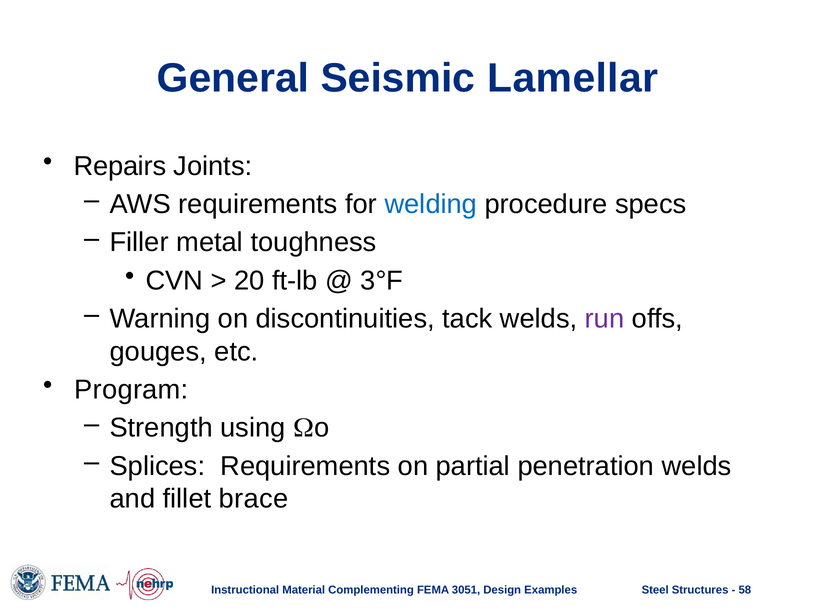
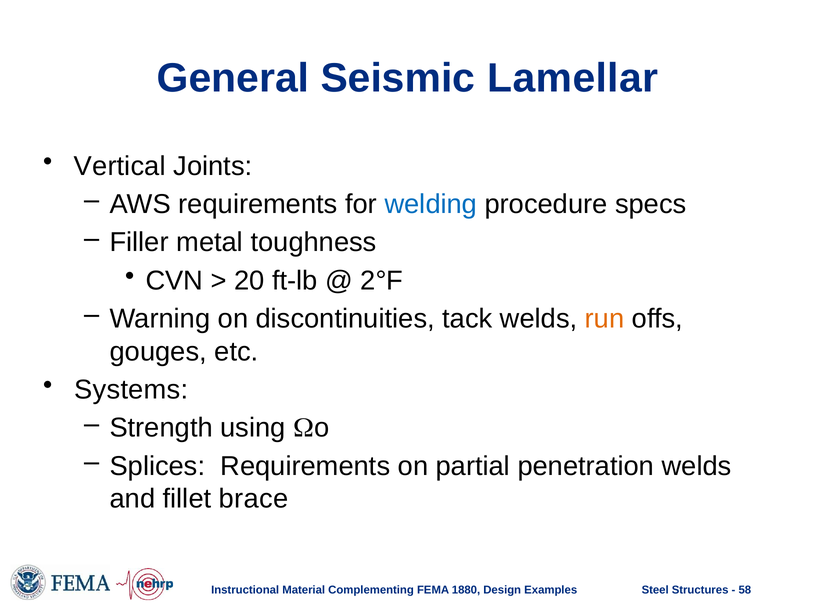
Repairs: Repairs -> Vertical (120, 166)
3°F: 3°F -> 2°F (382, 281)
run colour: purple -> orange (605, 319)
Program: Program -> Systems (131, 390)
3051: 3051 -> 1880 (466, 590)
